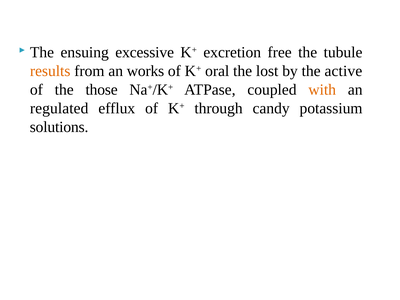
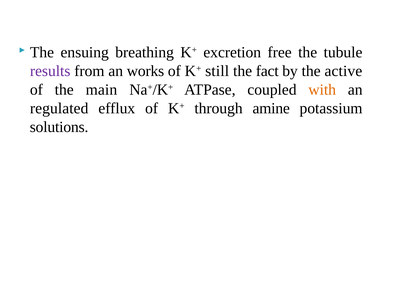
excessive: excessive -> breathing (145, 52)
results colour: orange -> purple (50, 71)
oral: oral -> still (217, 71)
lost: lost -> fact (267, 71)
those: those -> main (101, 90)
candy: candy -> amine (271, 108)
